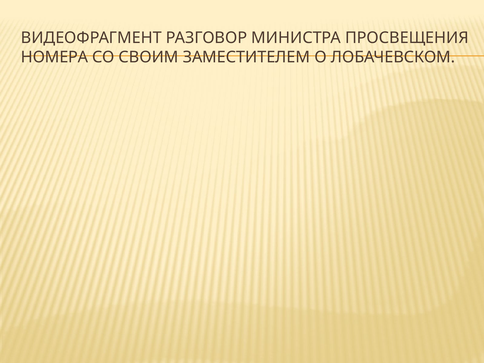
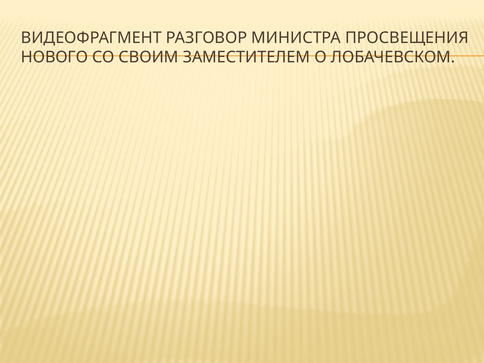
НОМЕРА: НОМЕРА -> НОВОГО (54, 57)
